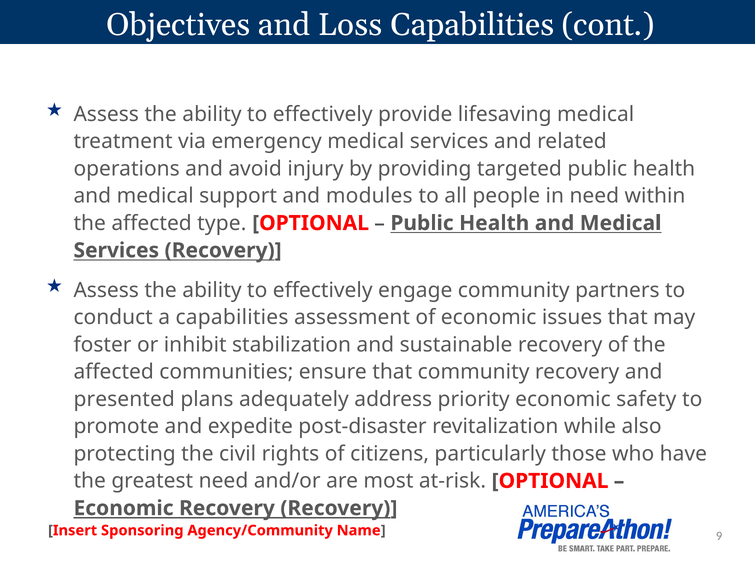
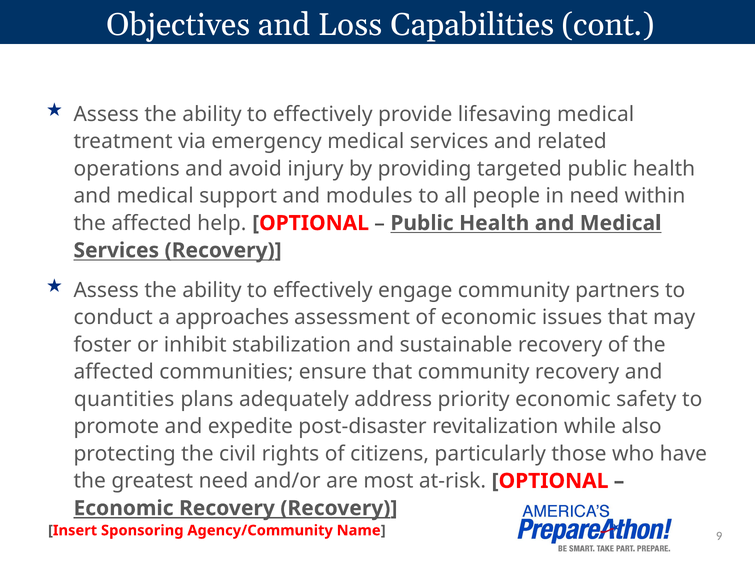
type: type -> help (222, 223)
a capabilities: capabilities -> approaches (232, 318)
presented: presented -> quantities (124, 399)
